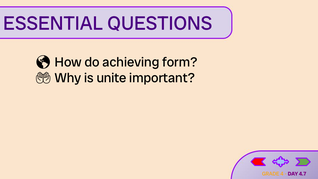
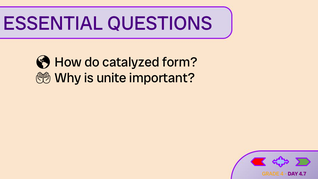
achieving: achieving -> catalyzed (131, 62)
